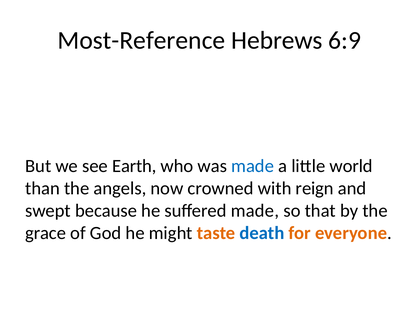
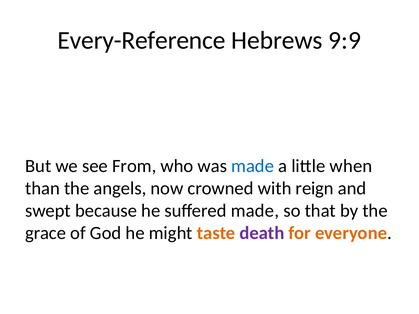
Most-Reference: Most-Reference -> Every-Reference (142, 41)
6:9: 6:9 -> 9:9 (345, 41)
Earth: Earth -> From (134, 166)
world: world -> when (351, 166)
death colour: blue -> purple (262, 233)
